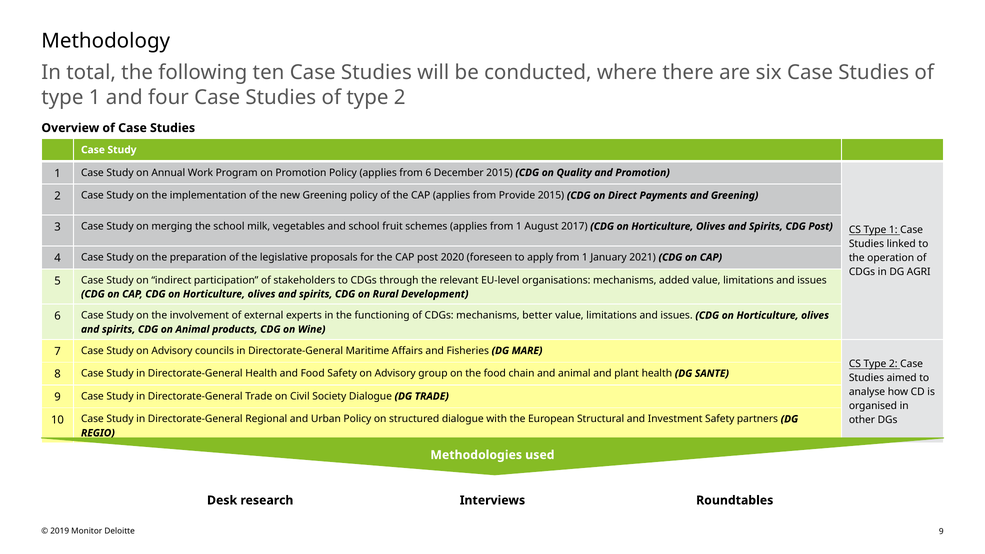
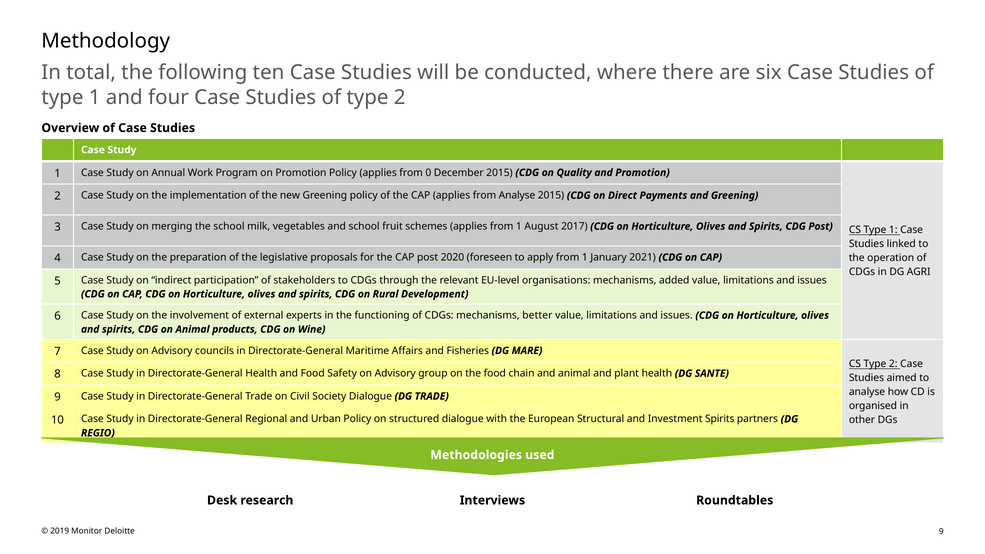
from 6: 6 -> 0 (428, 173)
from Provide: Provide -> Analyse (517, 195)
Investment Safety: Safety -> Spirits (720, 419)
